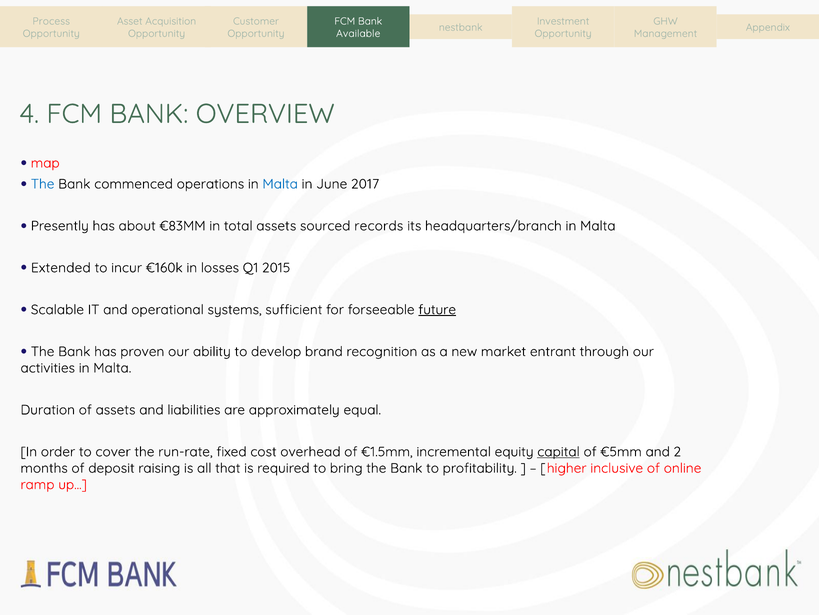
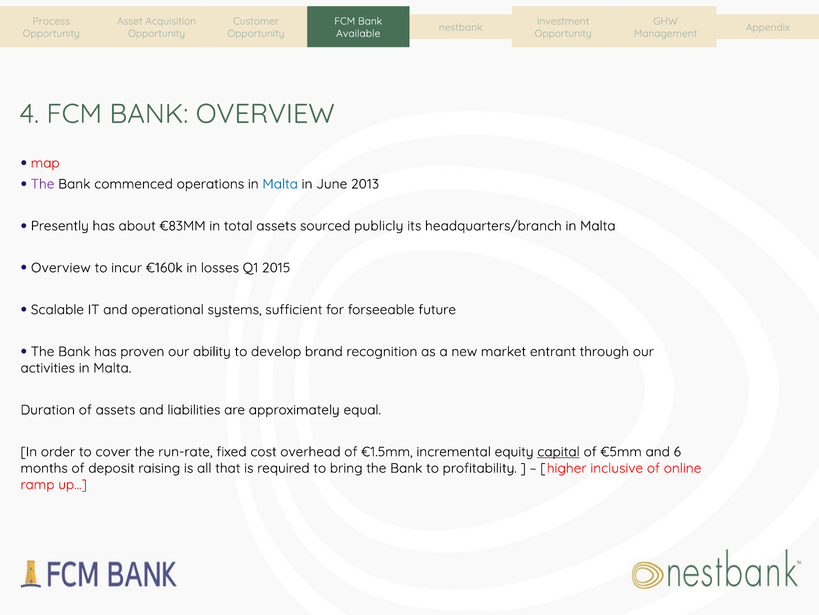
The colour: blue -> purple (43, 184)
2017: 2017 -> 2013 (365, 184)
records: records -> publicly (379, 226)
Extended: Extended -> Overview (61, 267)
future underline: present -> none (437, 309)
2: 2 -> 6 (677, 451)
